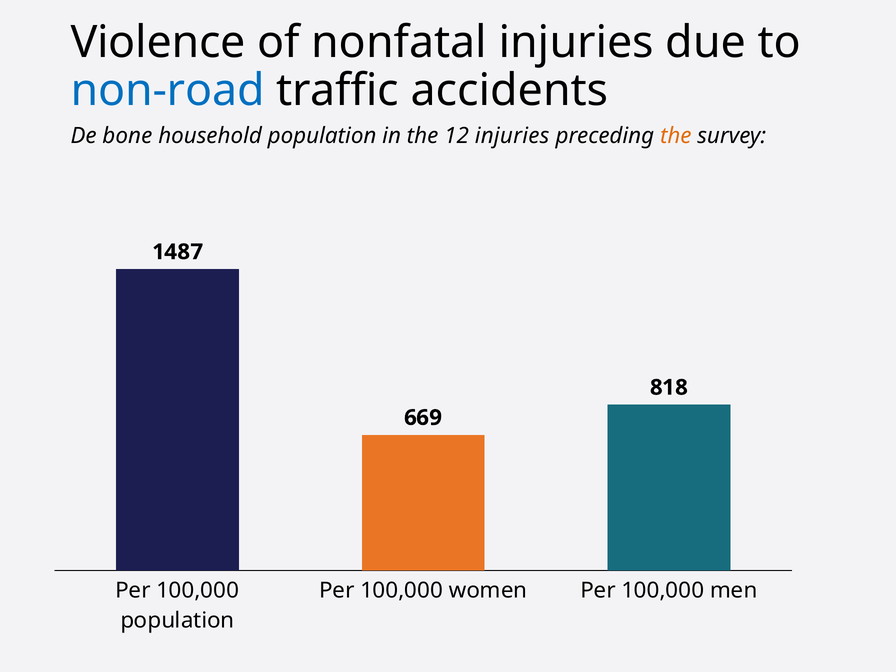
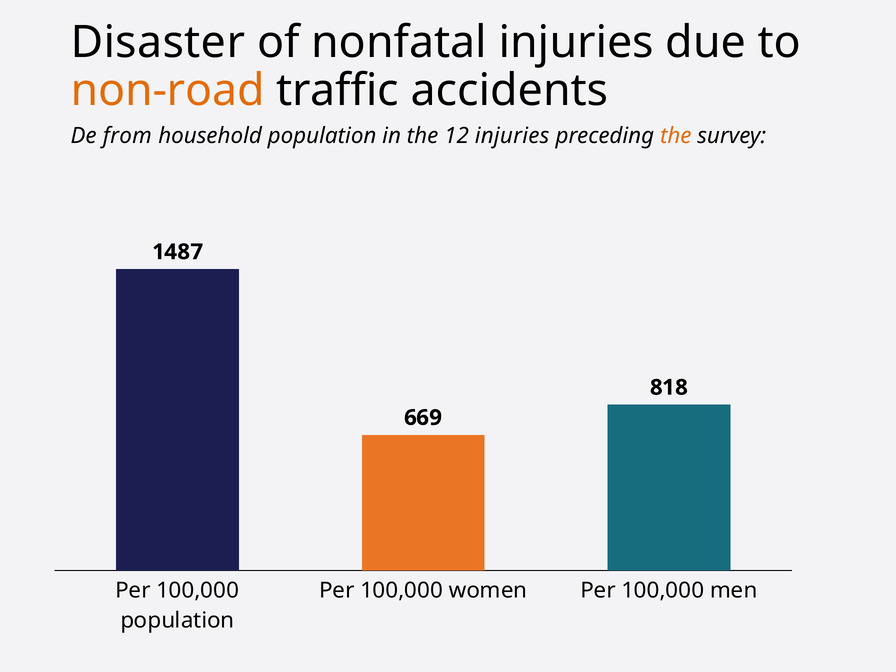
Violence: Violence -> Disaster (158, 42)
non-road colour: blue -> orange (168, 91)
bone: bone -> from (127, 136)
